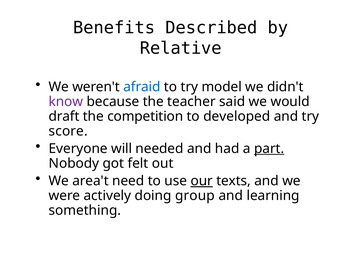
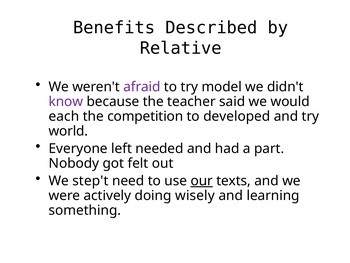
afraid colour: blue -> purple (142, 87)
draft: draft -> each (64, 116)
score: score -> world (68, 131)
will: will -> left (122, 148)
part underline: present -> none (269, 148)
area't: area't -> step't (90, 181)
group: group -> wisely (195, 195)
